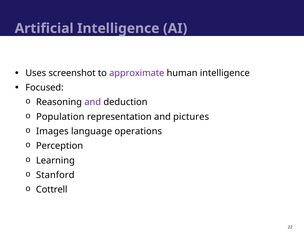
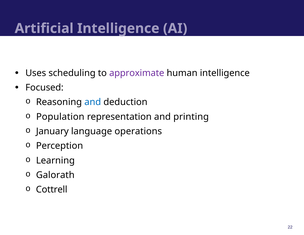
screenshot: screenshot -> scheduling (72, 73)
and colour: purple -> blue (93, 102)
pictures: pictures -> printing (191, 117)
Images: Images -> January (52, 131)
Stanford: Stanford -> Galorath (55, 175)
